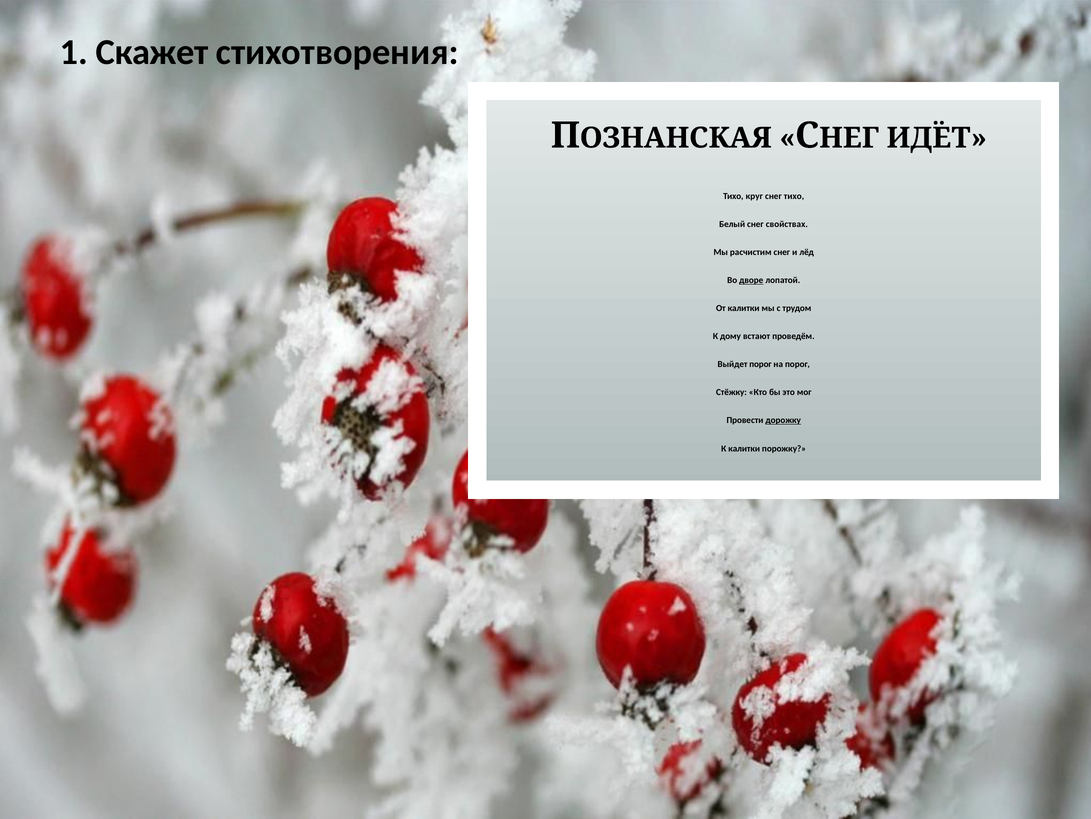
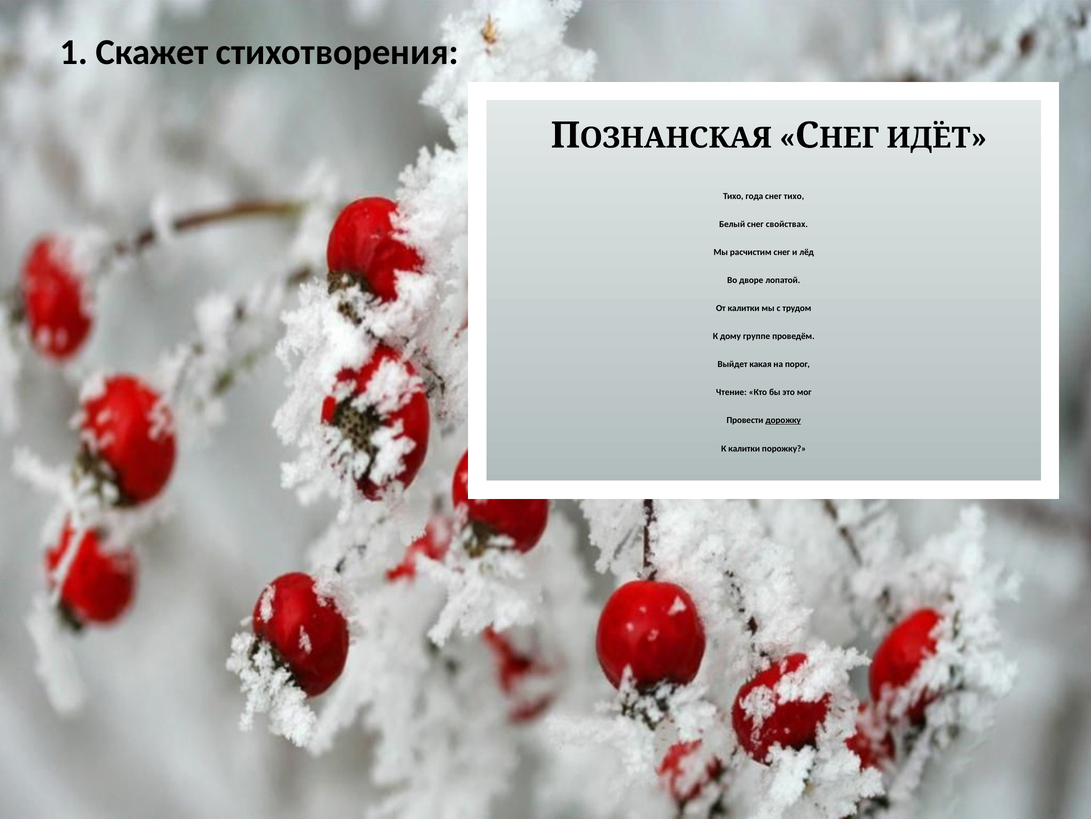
круг: круг -> года (754, 196)
дворе underline: present -> none (751, 280)
встают: встают -> группе (757, 336)
Выйдет порог: порог -> какая (760, 364)
Стёжку: Стёжку -> Чтение (731, 392)
